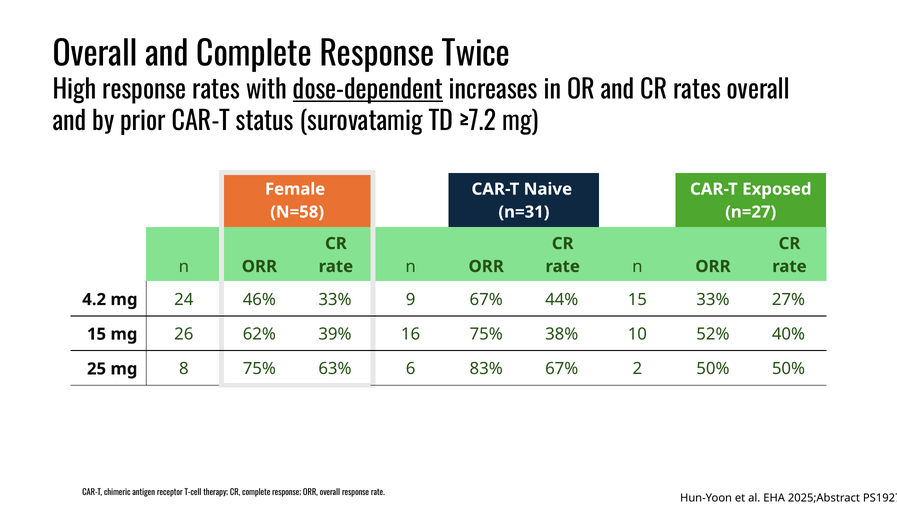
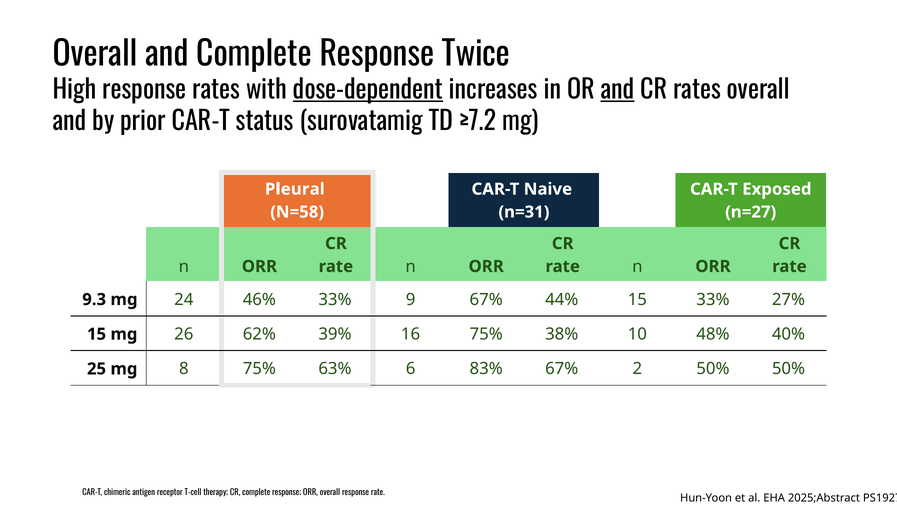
and underline: none -> present (618, 90)
Female: Female -> Pleural (295, 189)
4.2: 4.2 -> 9.3 (94, 299)
52%: 52% -> 48% (713, 334)
